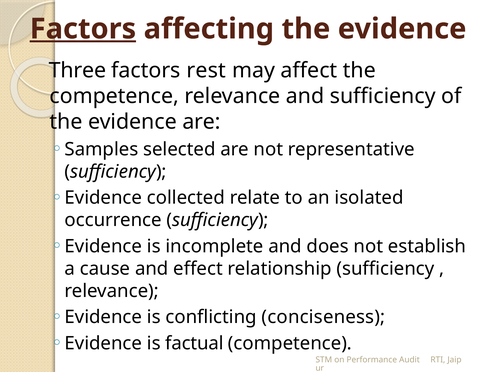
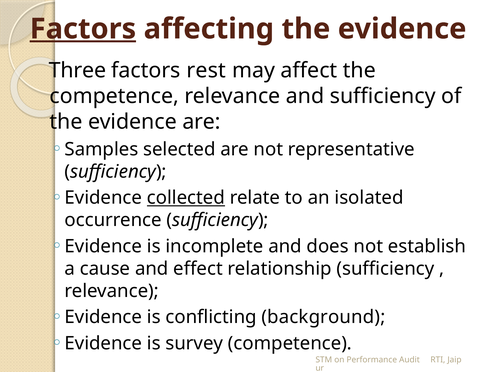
collected underline: none -> present (186, 198)
conciseness: conciseness -> background (323, 318)
factual: factual -> survey (194, 344)
